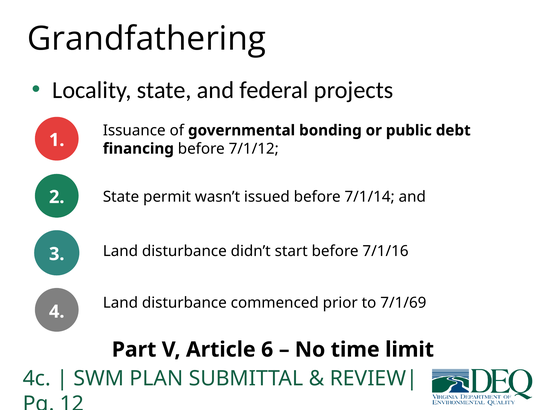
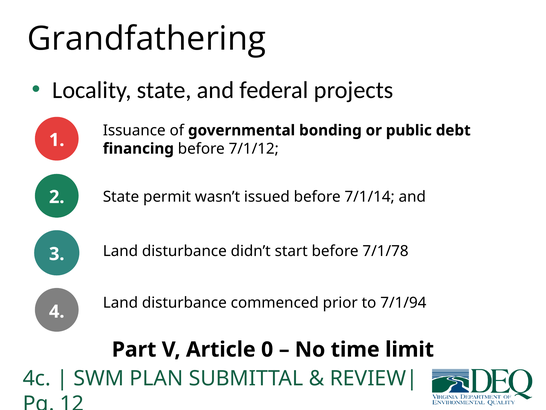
7/1/16: 7/1/16 -> 7/1/78 (386, 251)
7/1/69: 7/1/69 -> 7/1/94 (403, 303)
6: 6 -> 0 (267, 349)
